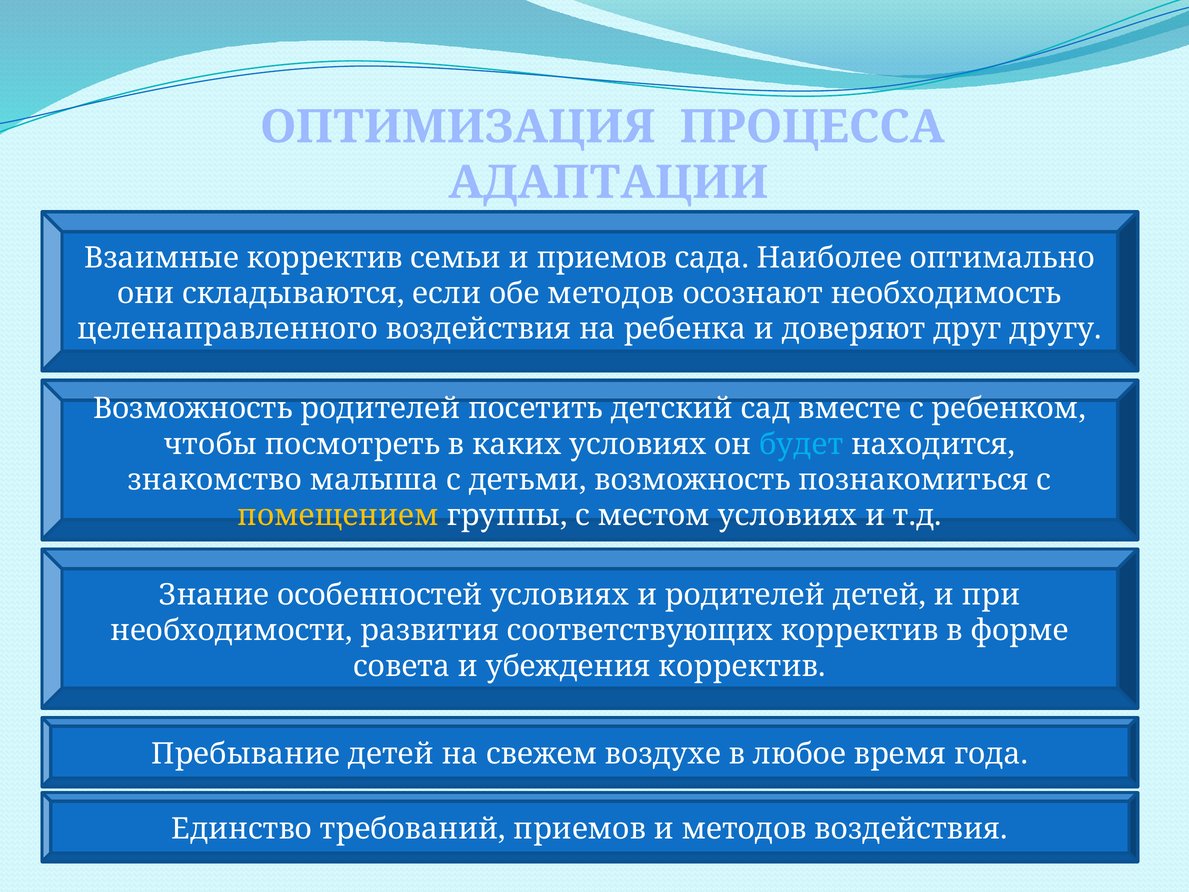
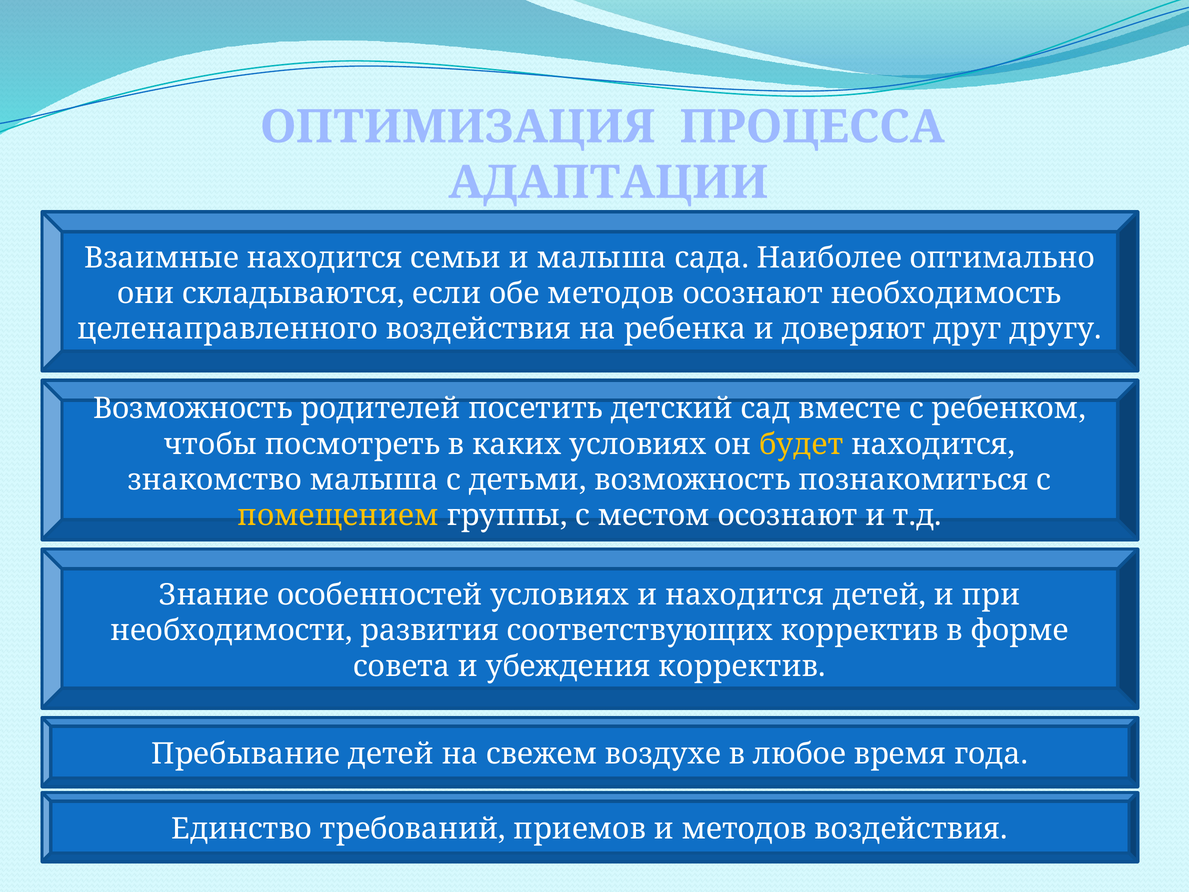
Взаимные корректив: корректив -> находится (325, 258)
и приемов: приемов -> малыша (602, 258)
будет colour: light blue -> yellow (801, 444)
местом условиях: условиях -> осознают (788, 515)
и родителей: родителей -> находится (745, 595)
